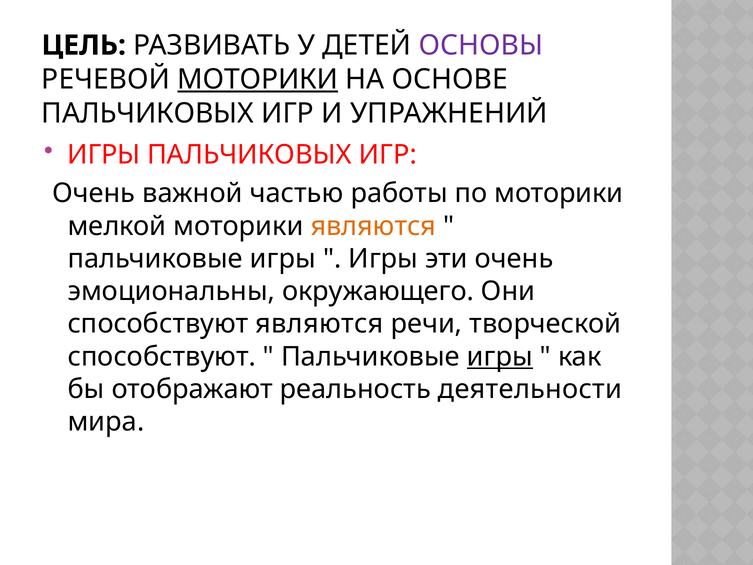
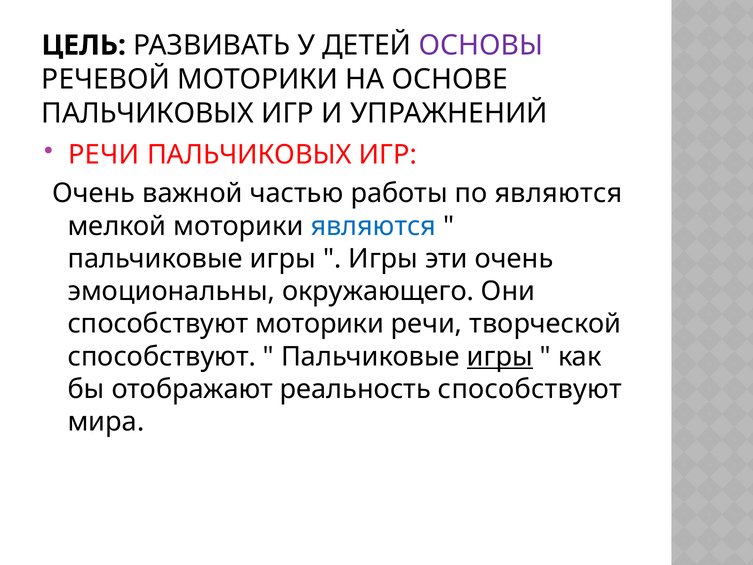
МОТОРИКИ underline: present -> none (258, 79)
ИГРЫ: ИГРЫ -> РЕЧИ (104, 154)
по моторики: моторики -> являются (559, 193)
являются colour: orange -> blue (373, 226)
способствуют являются: являются -> моторики (320, 324)
реальность деятельности: деятельности -> способствуют (530, 389)
